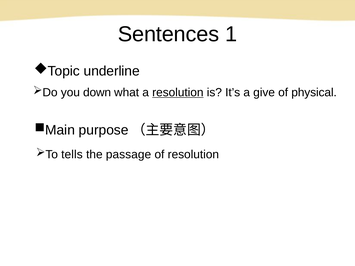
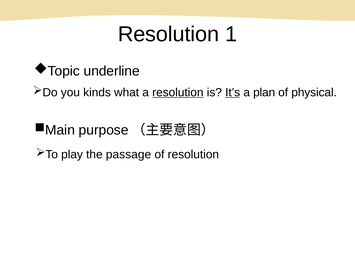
Sentences: Sentences -> Resolution (168, 34)
down: down -> kinds (97, 93)
It’s underline: none -> present (233, 93)
give: give -> plan (264, 93)
tells: tells -> play (72, 155)
